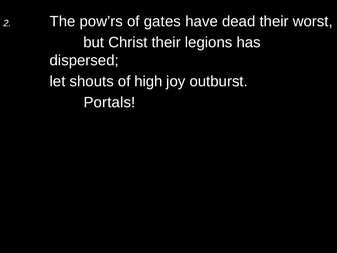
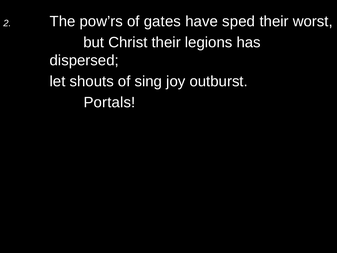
dead: dead -> sped (239, 21)
high: high -> sing (148, 81)
